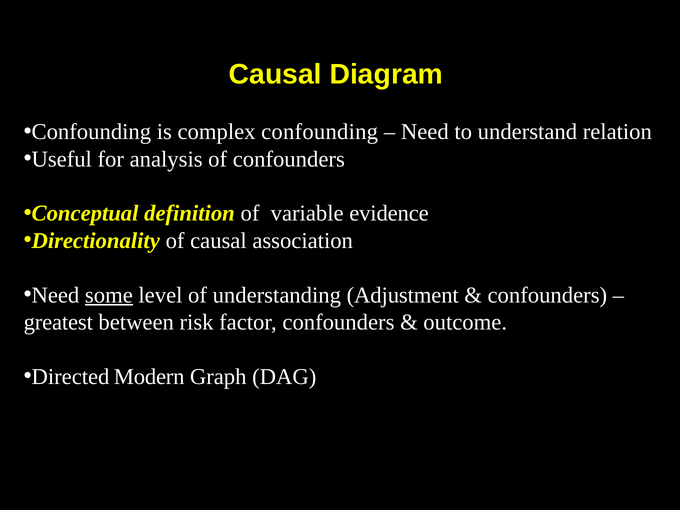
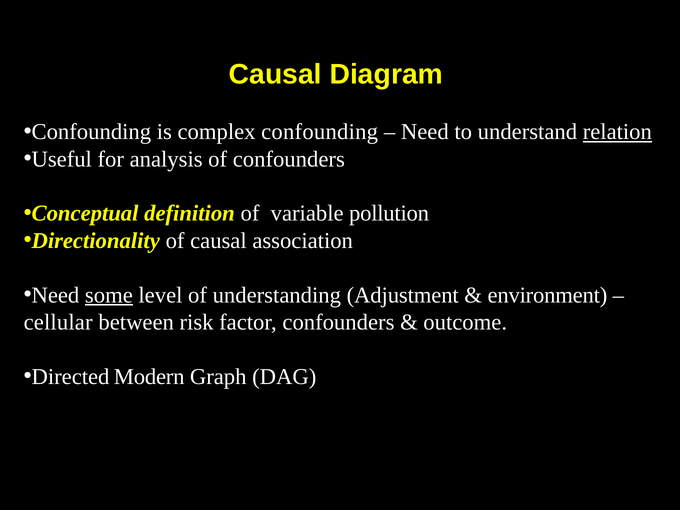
relation underline: none -> present (617, 132)
evidence: evidence -> pollution (389, 213)
confounders: confounders -> environment (547, 295)
greatest: greatest -> cellular (58, 322)
